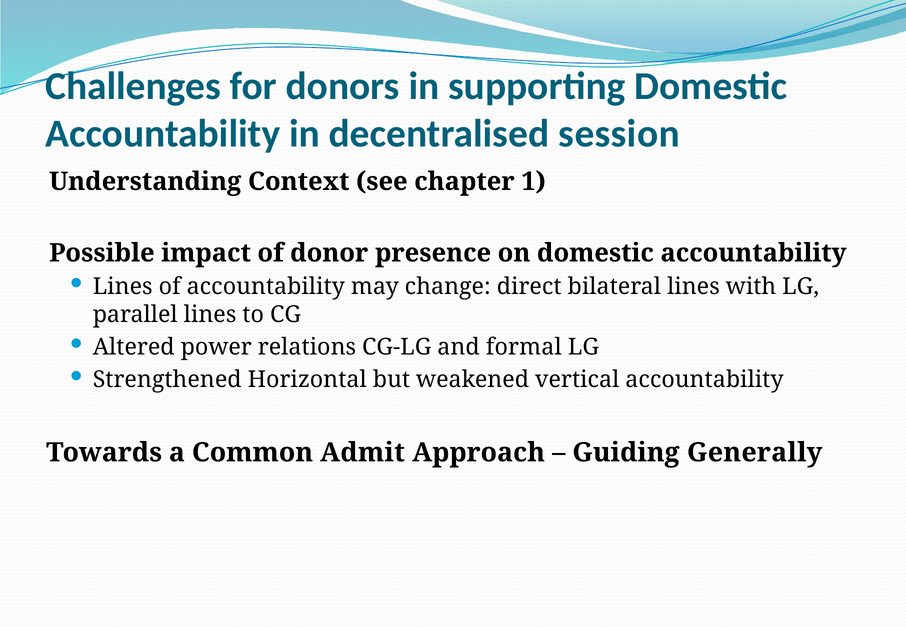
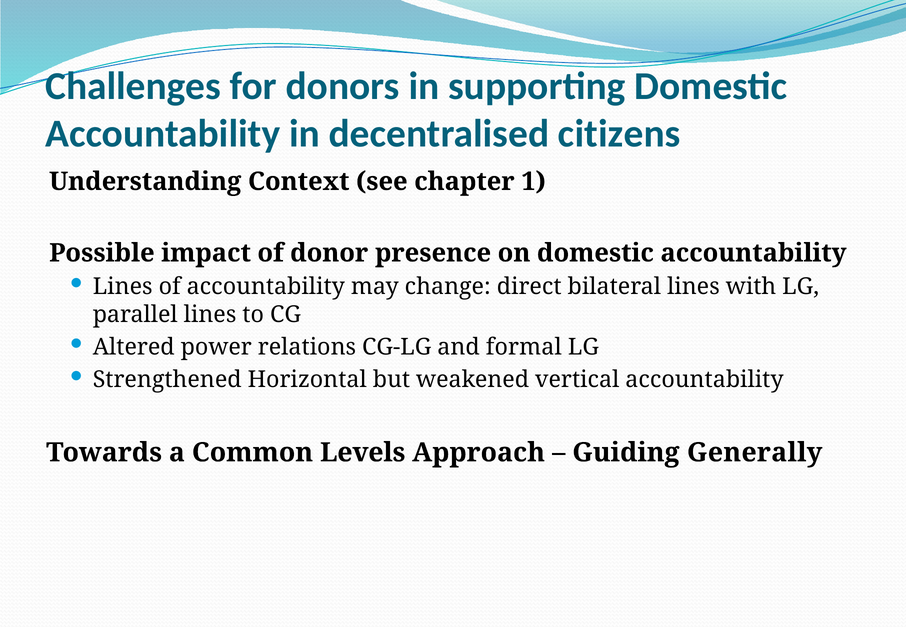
session: session -> citizens (619, 134)
Admit: Admit -> Levels (363, 453)
